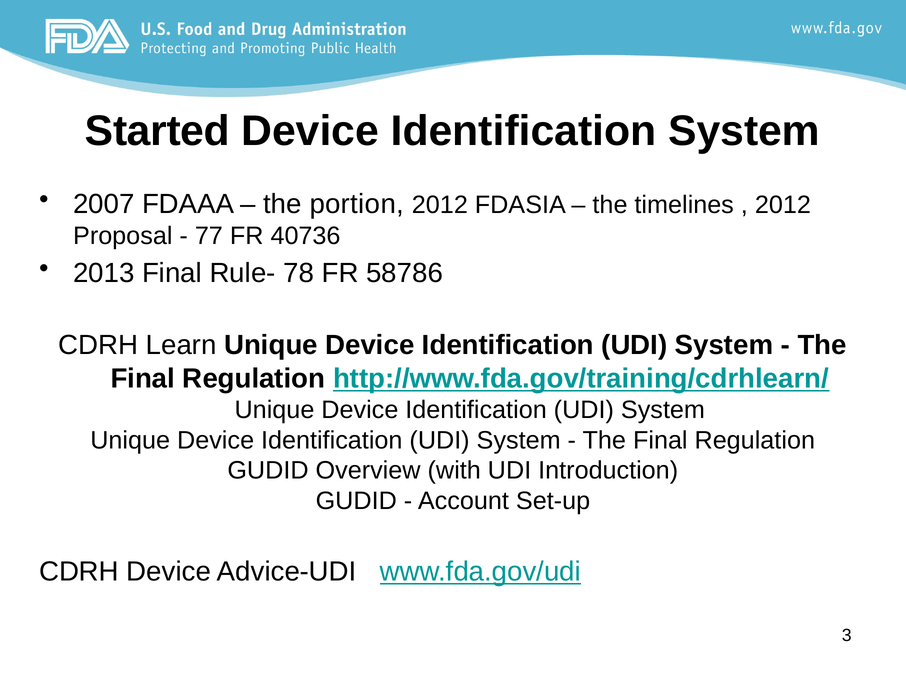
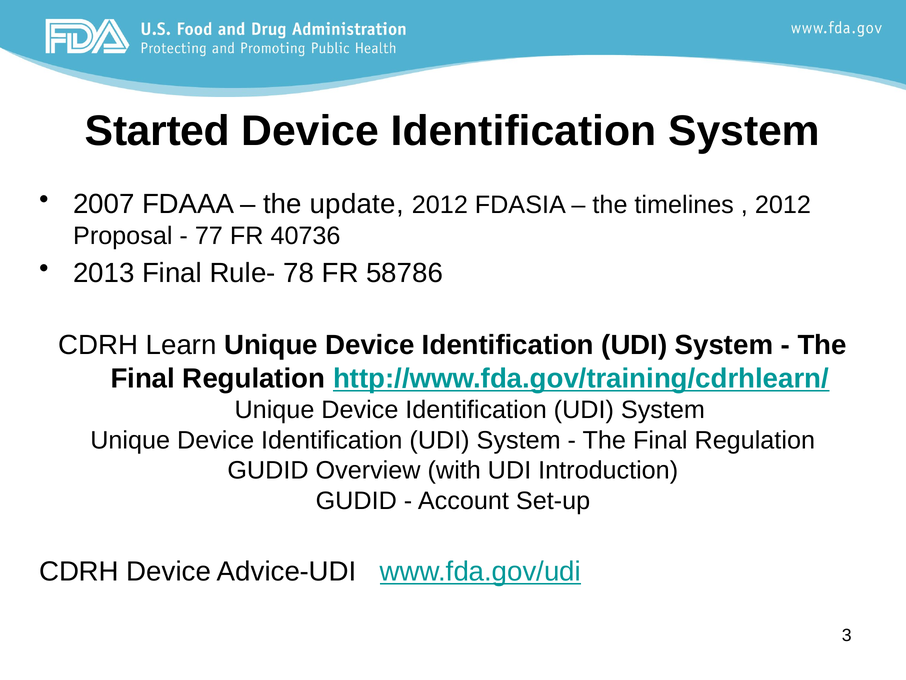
portion: portion -> update (357, 204)
